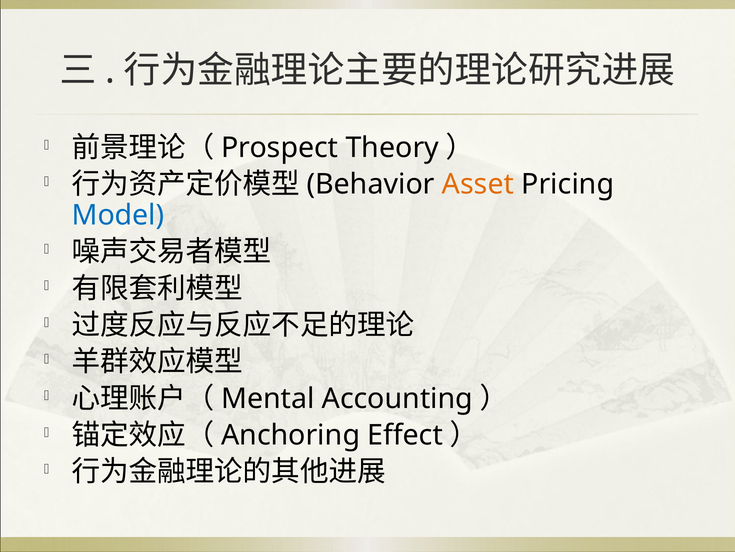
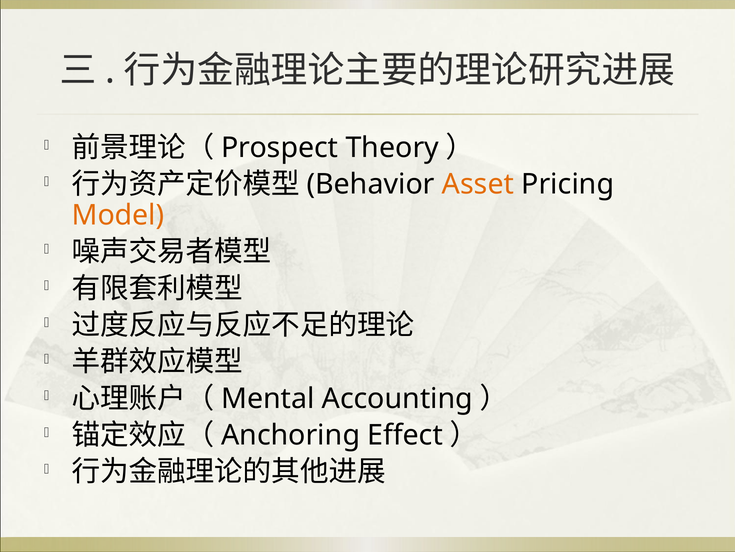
Model colour: blue -> orange (118, 215)
